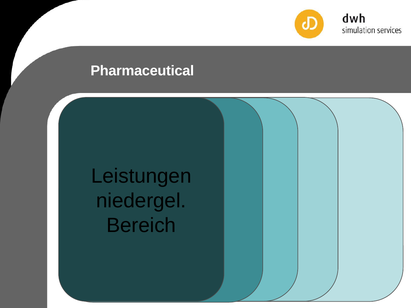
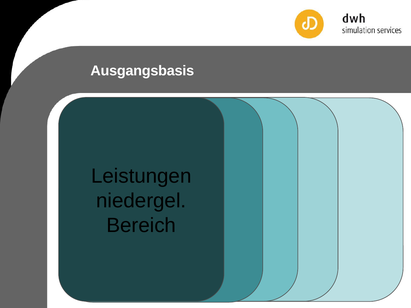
Pharmaceutical: Pharmaceutical -> Ausgangsbasis (142, 71)
